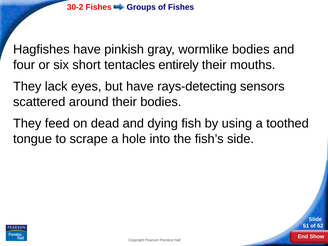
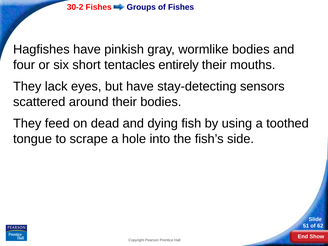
rays-detecting: rays-detecting -> stay-detecting (197, 86)
